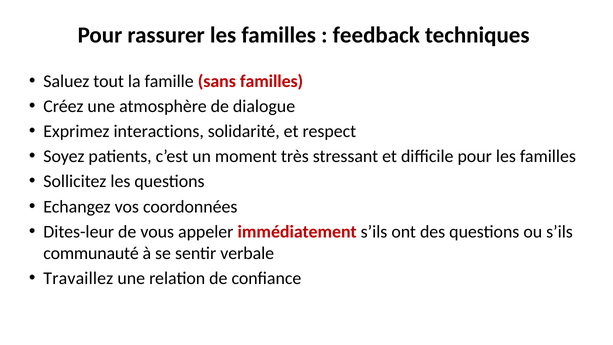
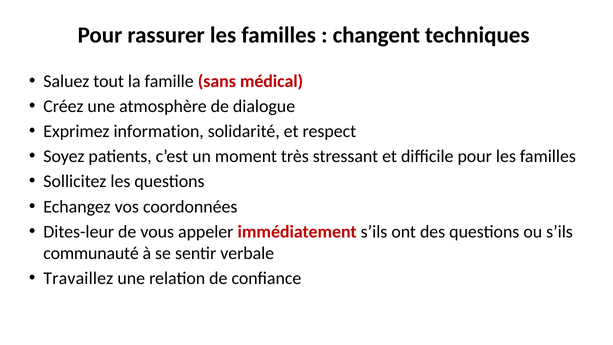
feedback: feedback -> changent (376, 35)
sans familles: familles -> médical (272, 81)
interactions: interactions -> information (159, 131)
